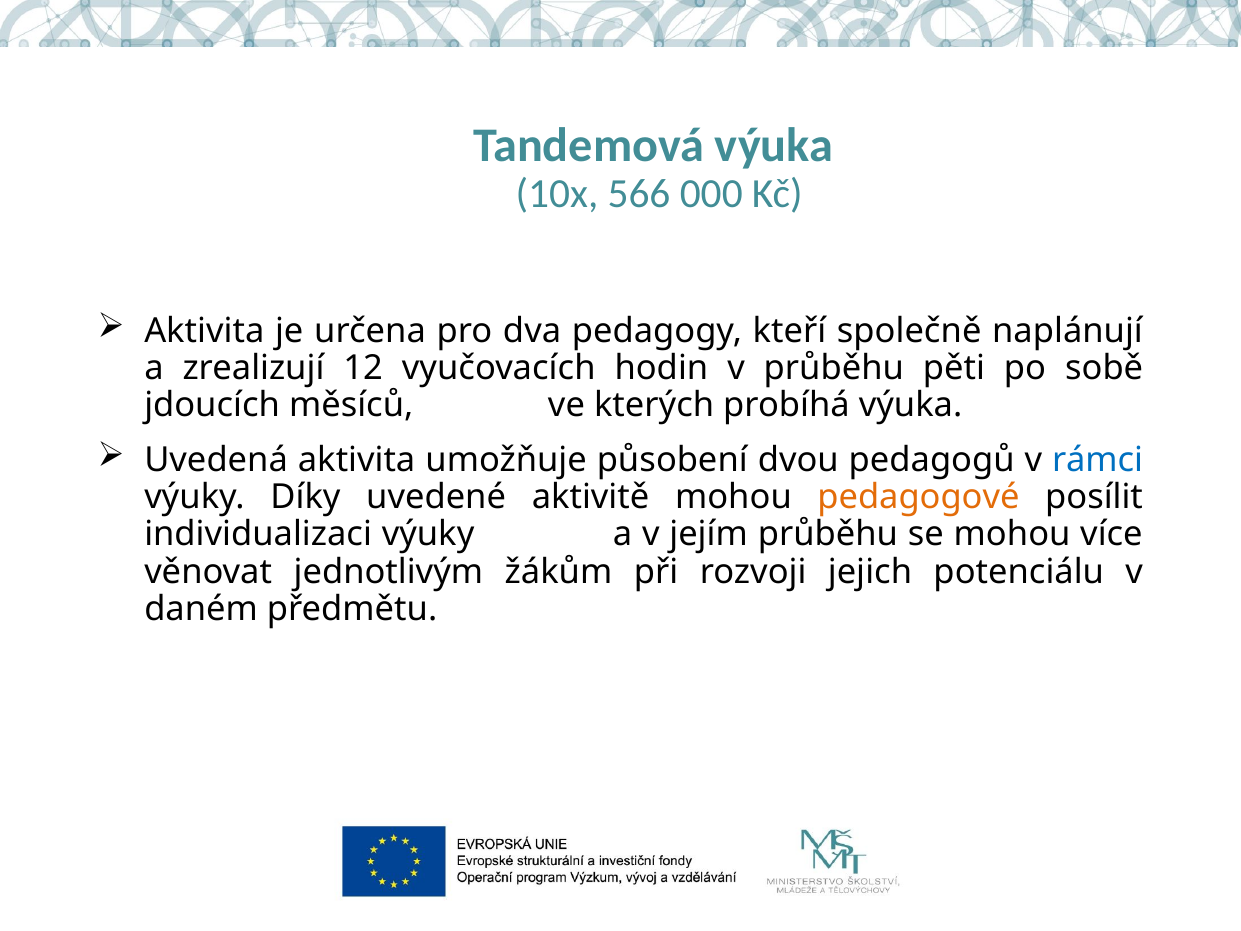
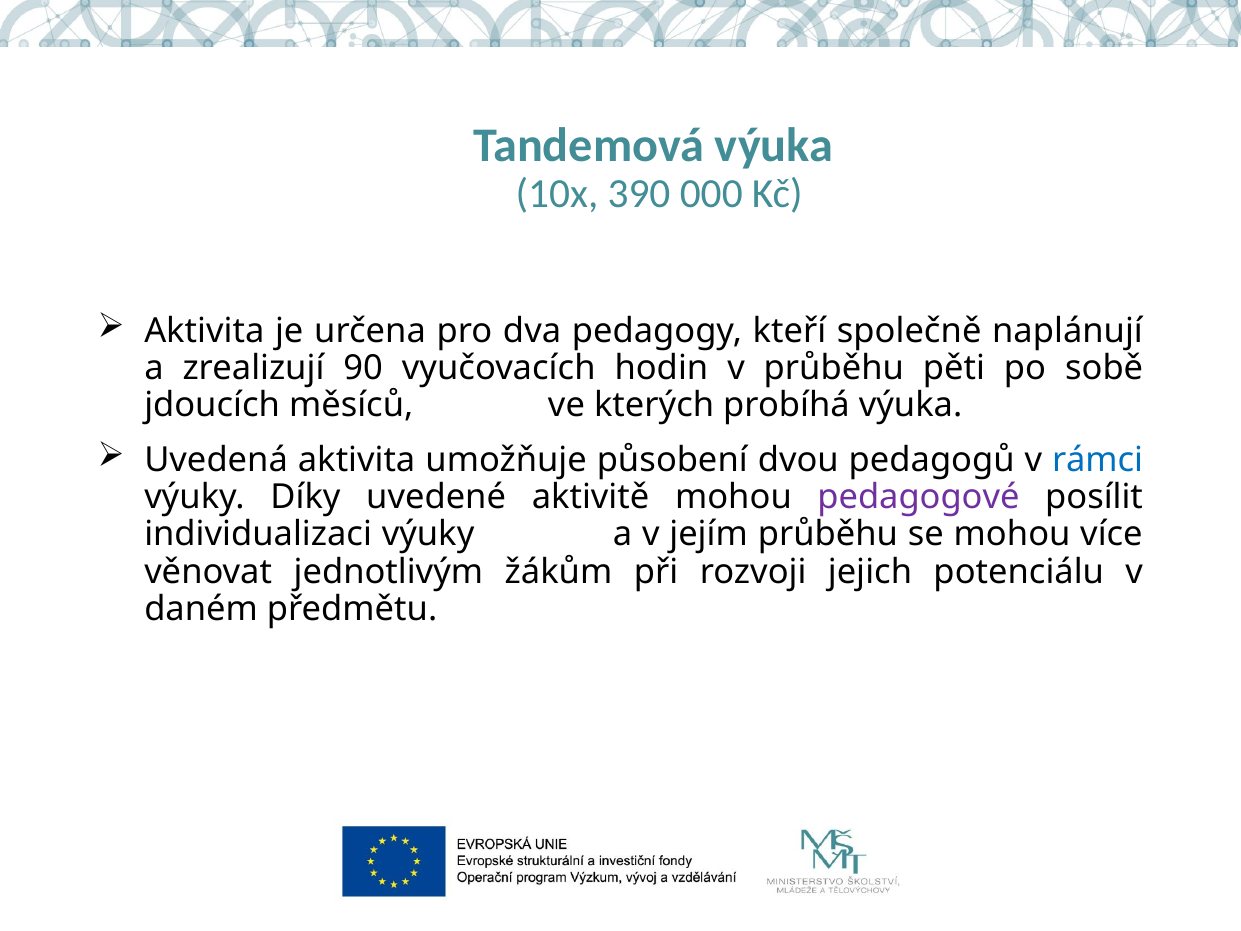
566: 566 -> 390 (639, 194)
12: 12 -> 90 (363, 368)
pedagogové colour: orange -> purple (918, 497)
